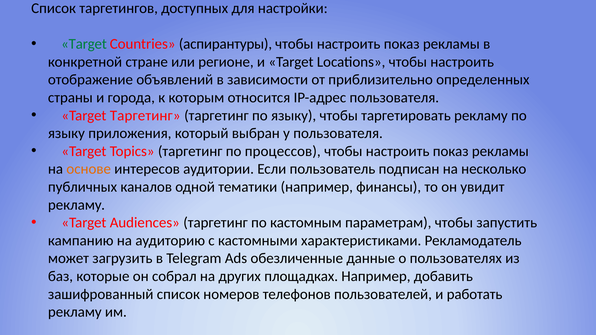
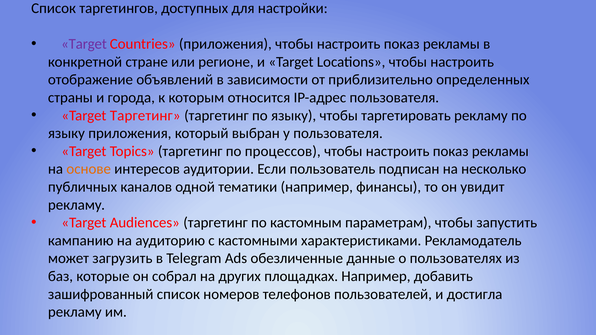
Target colour: green -> purple (84, 44)
Сountries аспирантуры: аспирантуры -> приложения (225, 44)
работать: работать -> достигла (475, 294)
